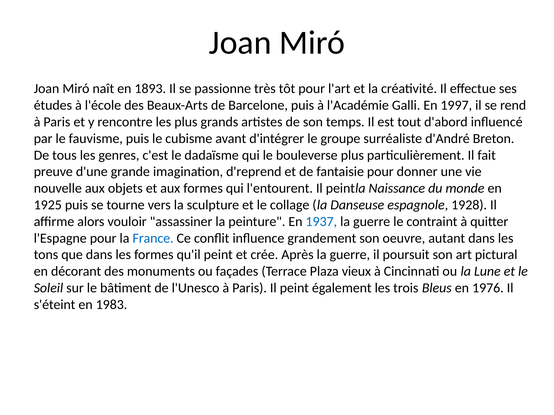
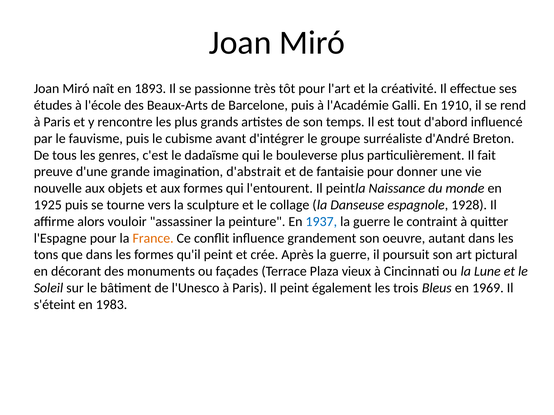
1997: 1997 -> 1910 (456, 105)
d'reprend: d'reprend -> d'abstrait (254, 172)
France colour: blue -> orange (153, 238)
1976: 1976 -> 1969 (488, 288)
